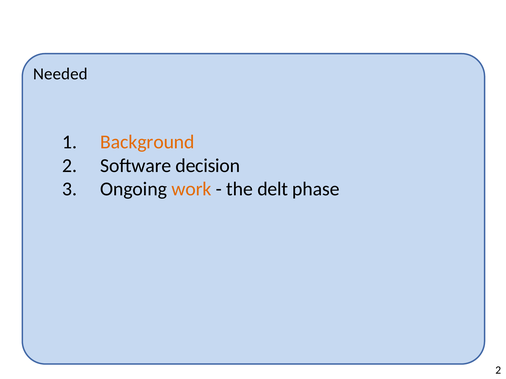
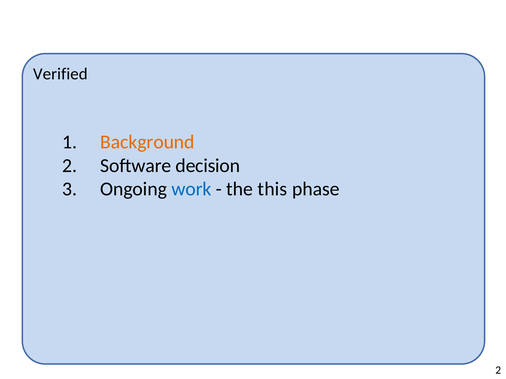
Needed: Needed -> Verified (60, 74)
work colour: orange -> blue (191, 189)
delt: delt -> this (272, 189)
